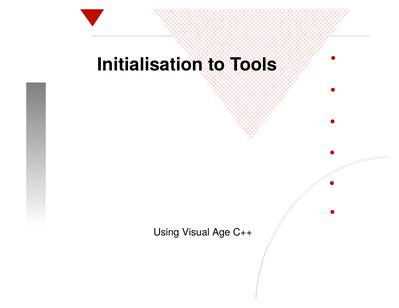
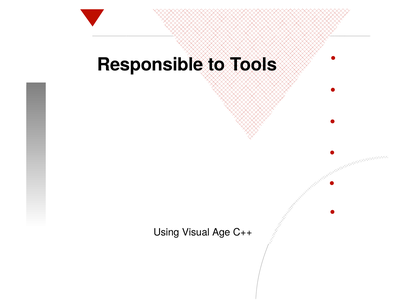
Initialisation: Initialisation -> Responsible (150, 64)
